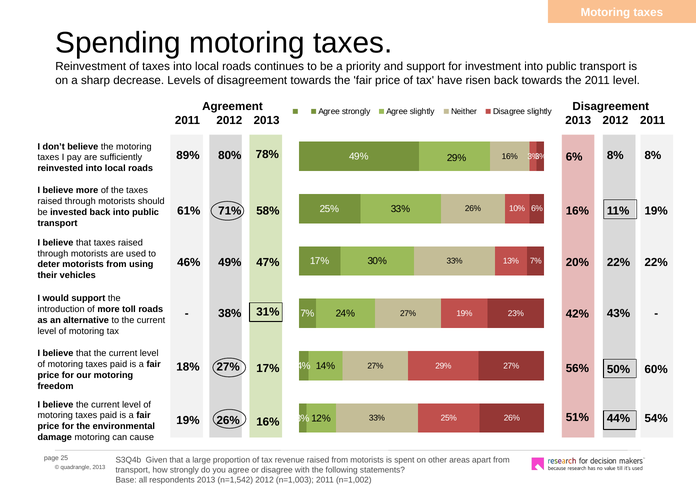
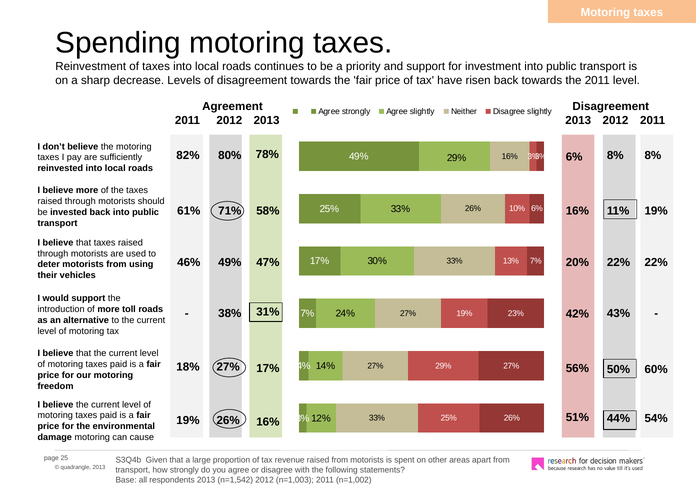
89%: 89% -> 82% (188, 155)
